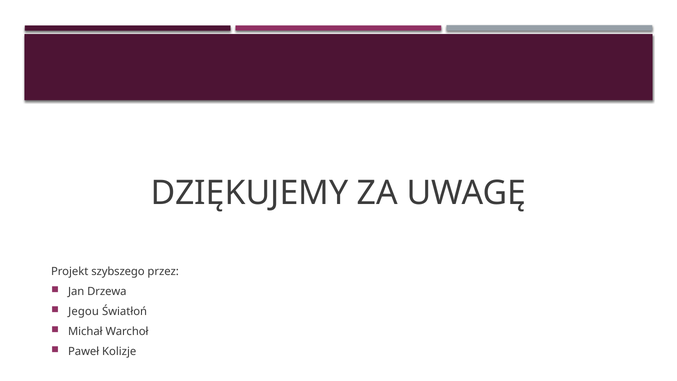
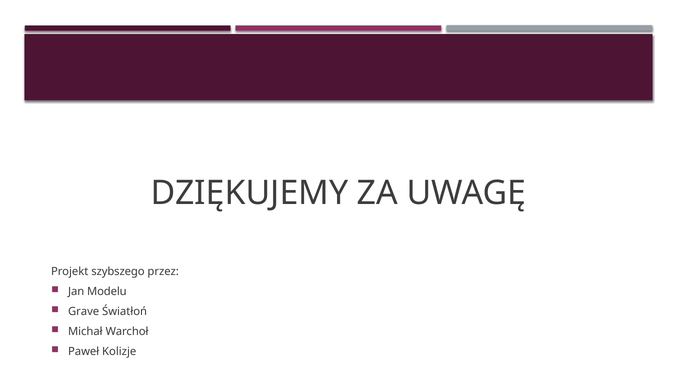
Drzewa: Drzewa -> Modelu (107, 291)
Jegou: Jegou -> Grave (84, 312)
